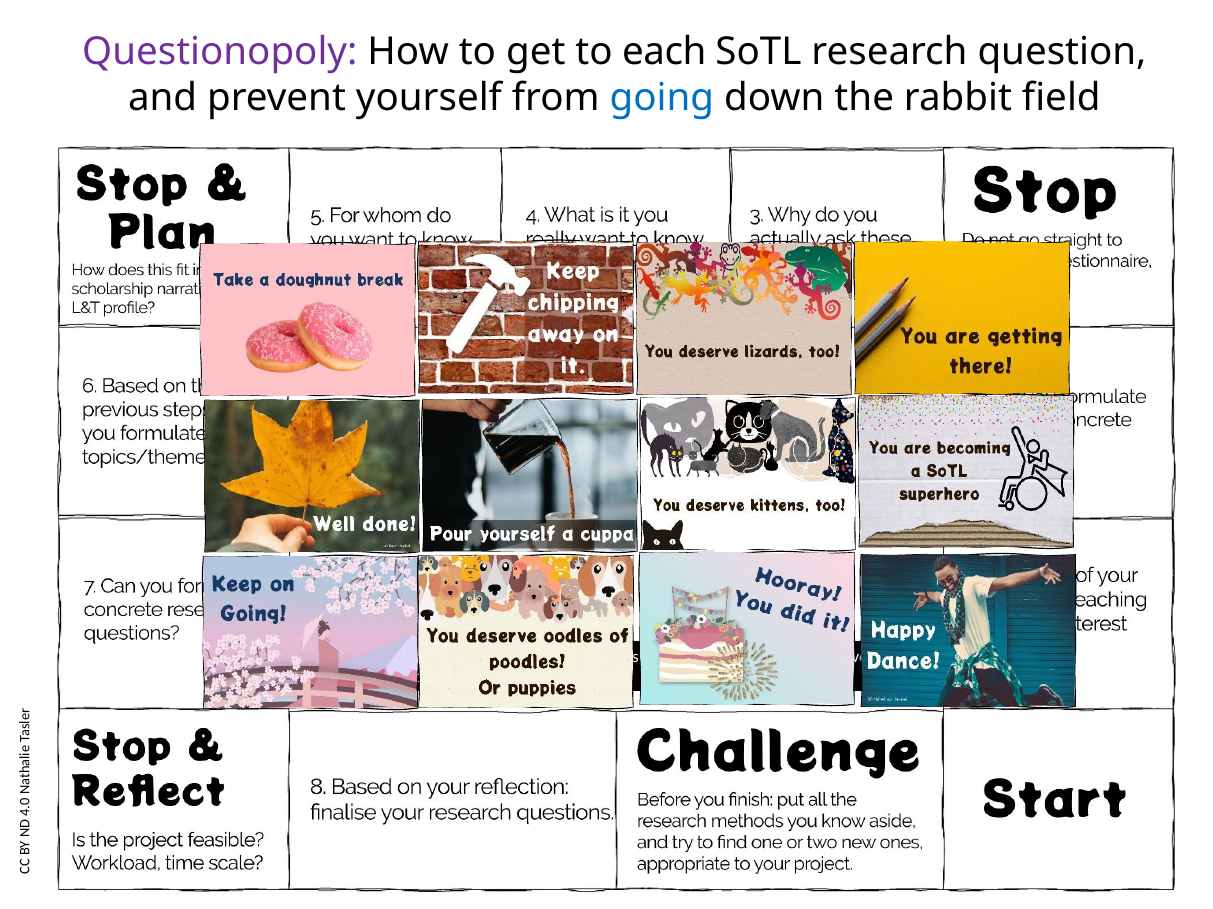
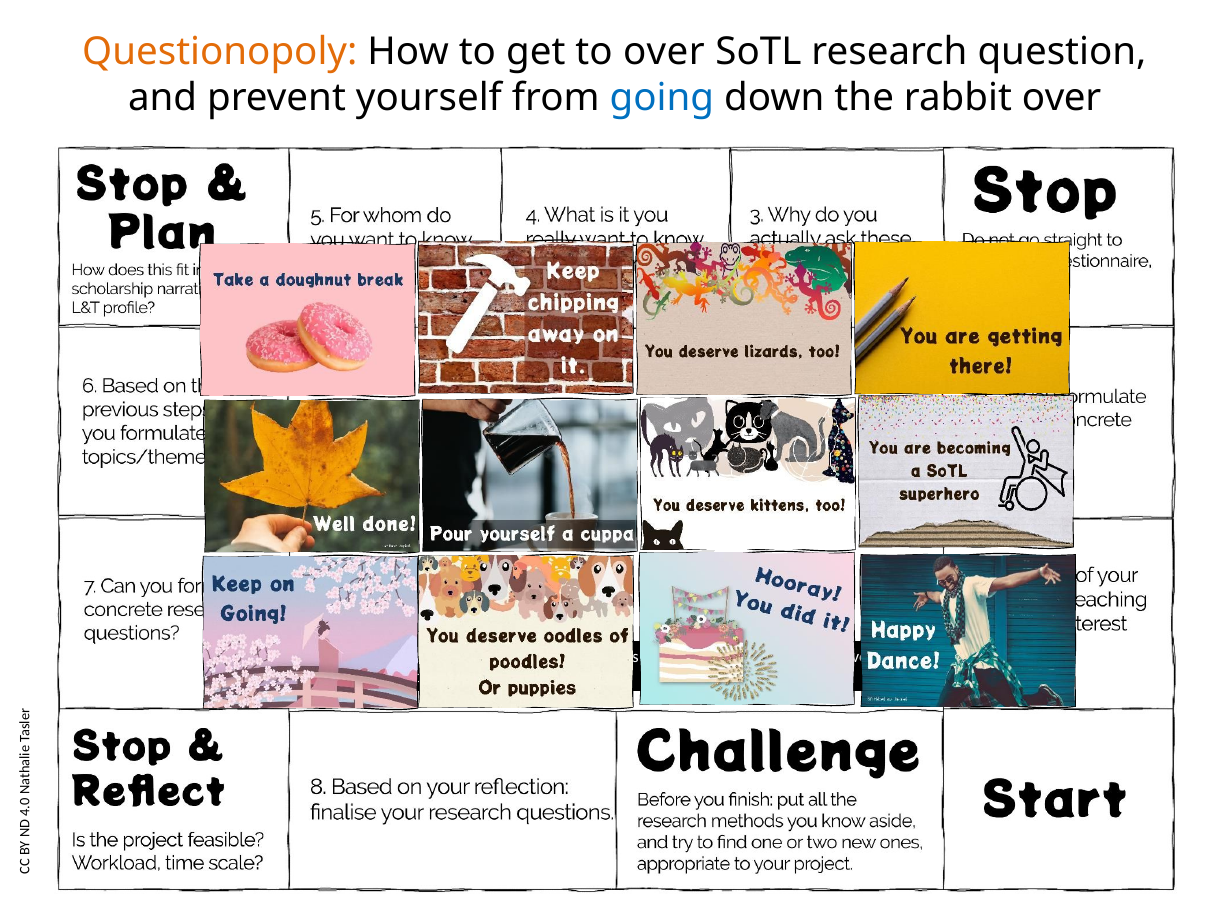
Questionopoly colour: purple -> orange (220, 52)
to each: each -> over (664, 52)
rabbit field: field -> over (1062, 98)
